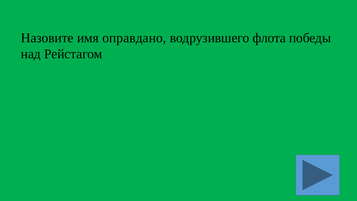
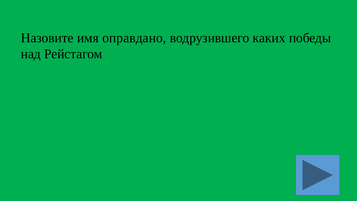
флота: флота -> каких (269, 38)
